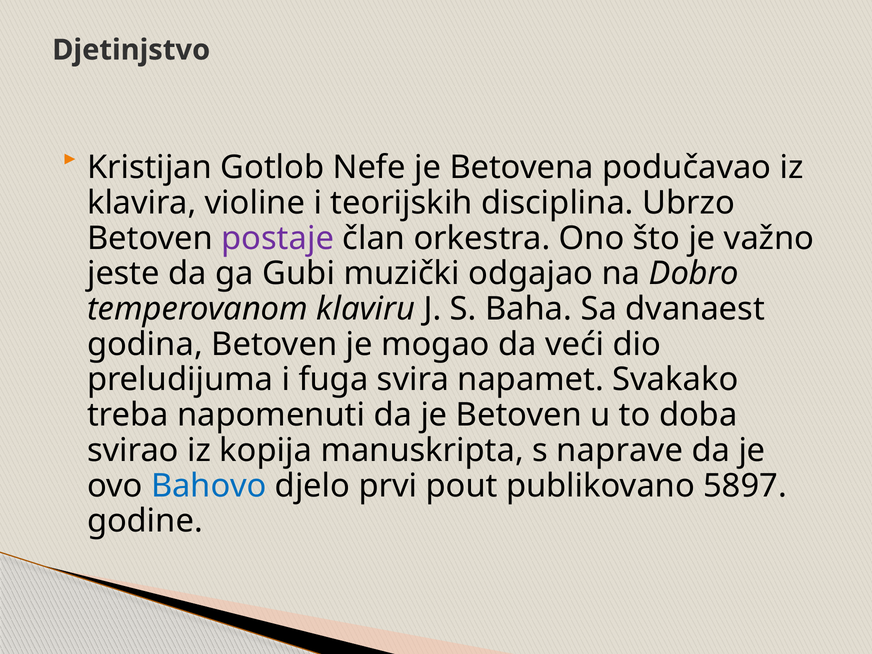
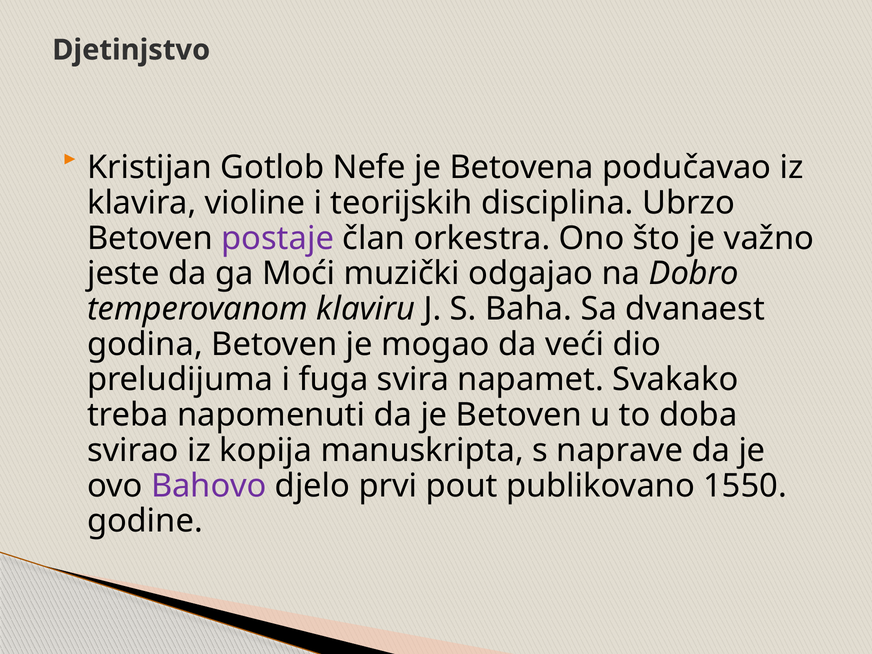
Gubi: Gubi -> Moći (299, 274)
Bahovo colour: blue -> purple (209, 486)
5897: 5897 -> 1550 (745, 486)
